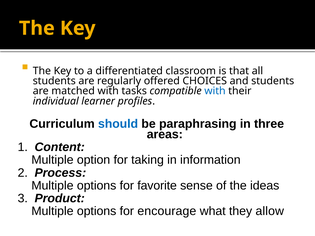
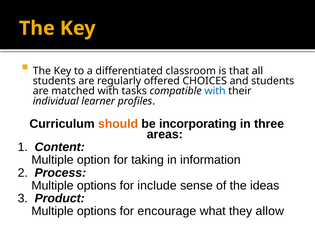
should colour: blue -> orange (118, 124)
paraphrasing: paraphrasing -> incorporating (198, 124)
favorite: favorite -> include (157, 186)
